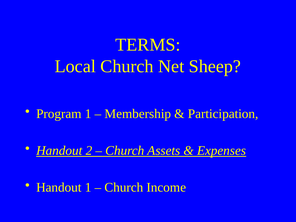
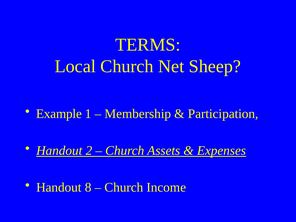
Program: Program -> Example (59, 114)
Handout 1: 1 -> 8 (88, 187)
